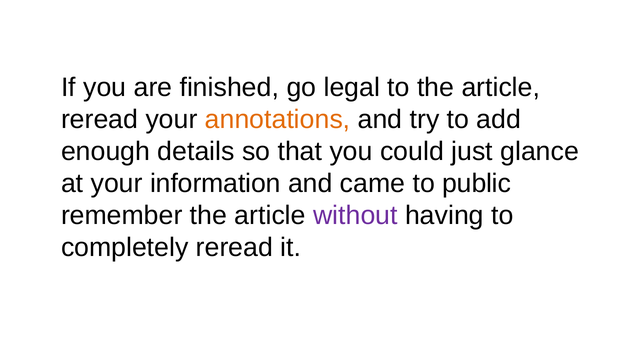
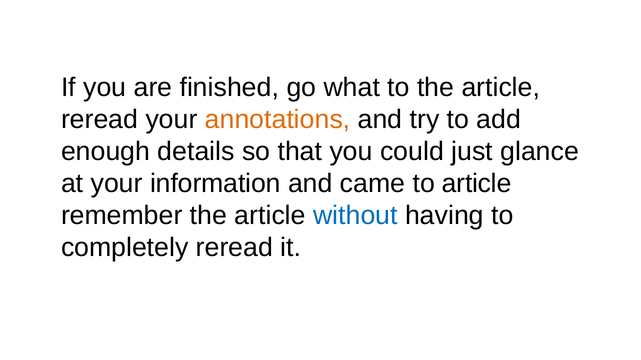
legal: legal -> what (352, 88)
to public: public -> article (477, 184)
without colour: purple -> blue (355, 216)
